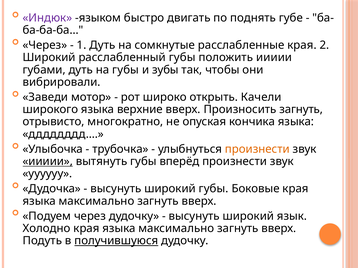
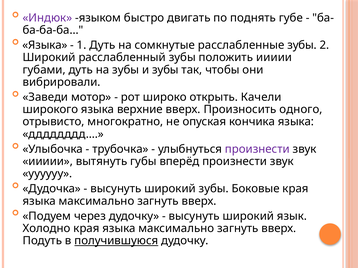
Через: Через -> Языка (45, 45)
расслабленные края: края -> зубы (302, 45)
расслабленный губы: губы -> зубы (182, 58)
на губы: губы -> зубы (126, 70)
Произносить загнуть: загнуть -> одного (301, 110)
произнести colour: orange -> purple (257, 149)
иииии underline: present -> none (48, 162)
широкий губы: губы -> зубы (214, 189)
